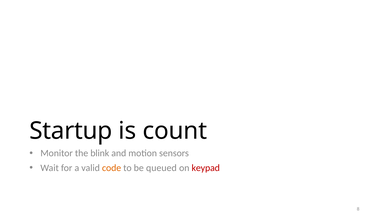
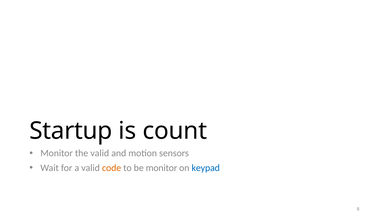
the blink: blink -> valid (100, 153)
be queued: queued -> monitor (162, 168)
keypad colour: red -> blue (206, 168)
